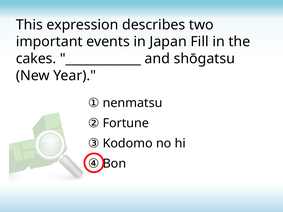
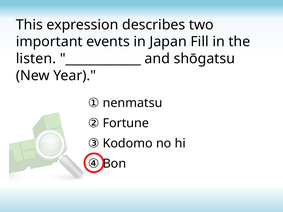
cakes: cakes -> listen (36, 59)
